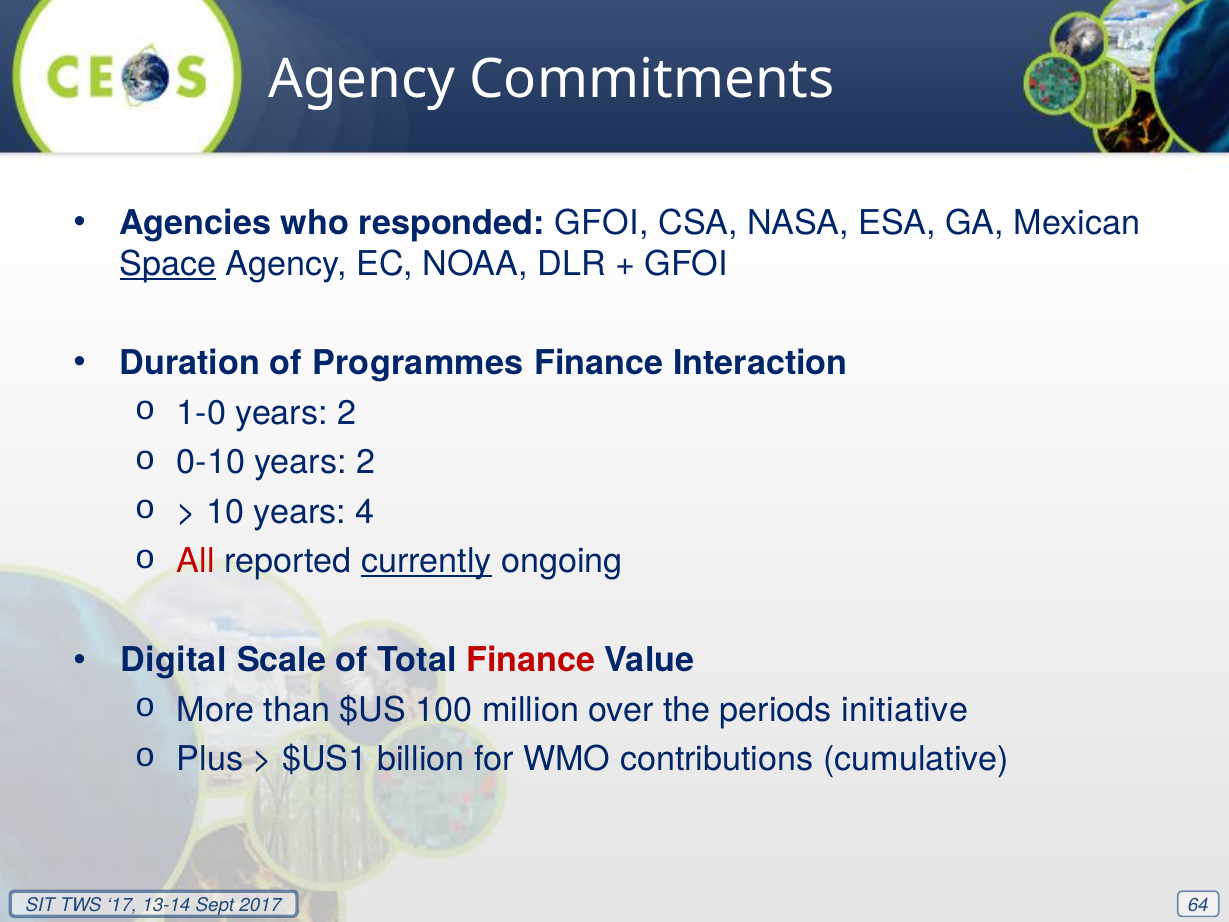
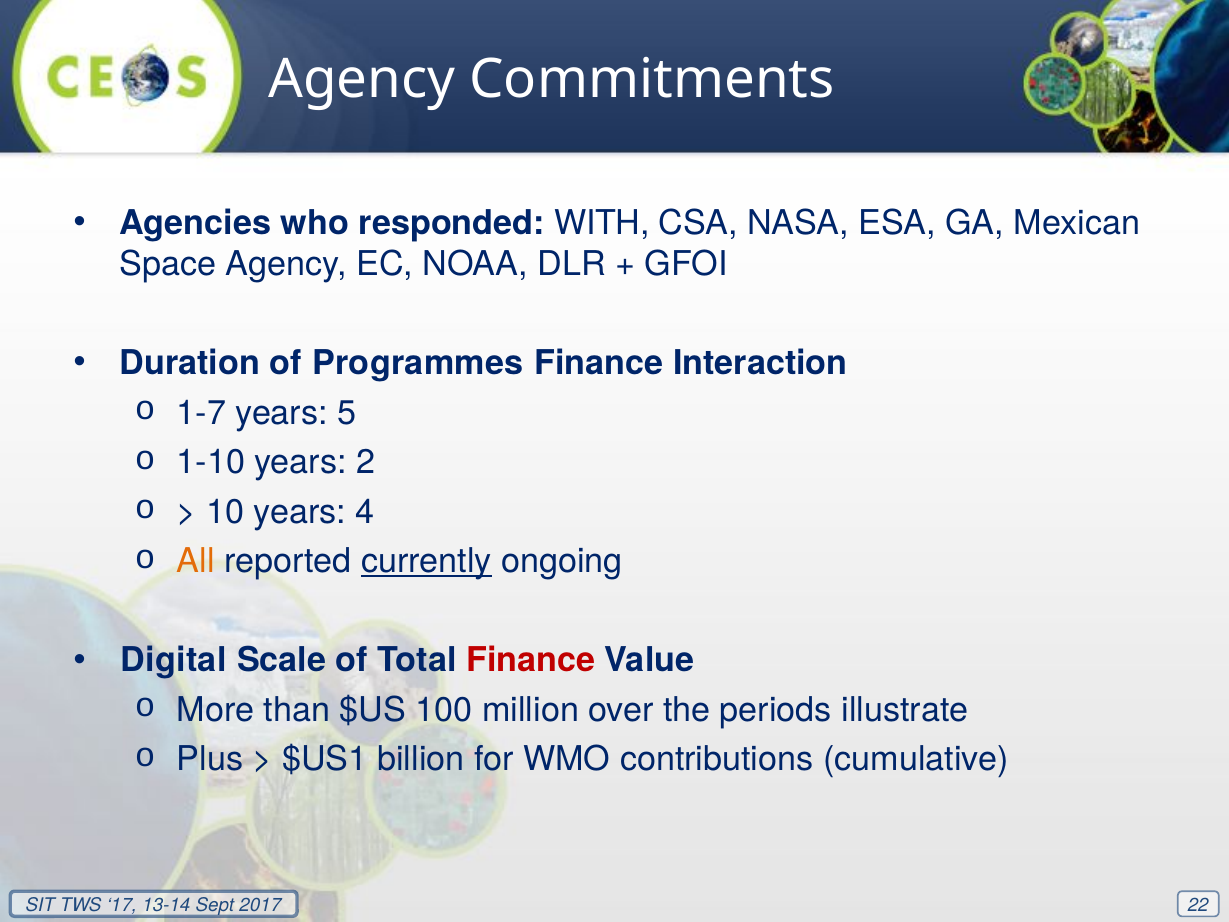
responded GFOI: GFOI -> WITH (602, 224)
Space underline: present -> none (168, 265)
1-0: 1-0 -> 1-7 (202, 413)
2: 2 -> 5 (347, 413)
0-10: 0-10 -> 1-10 (211, 463)
All colour: red -> orange (196, 562)
initiative: initiative -> illustrate (905, 710)
64: 64 -> 22 (1198, 905)
